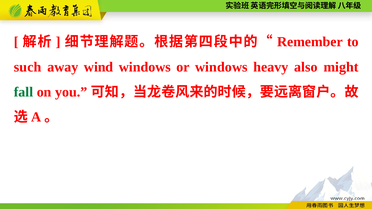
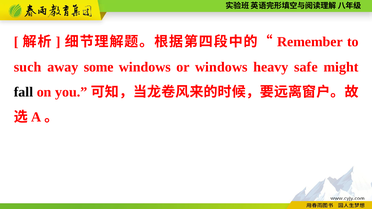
wind: wind -> some (99, 67)
also: also -> safe (306, 67)
fall colour: green -> black (23, 92)
